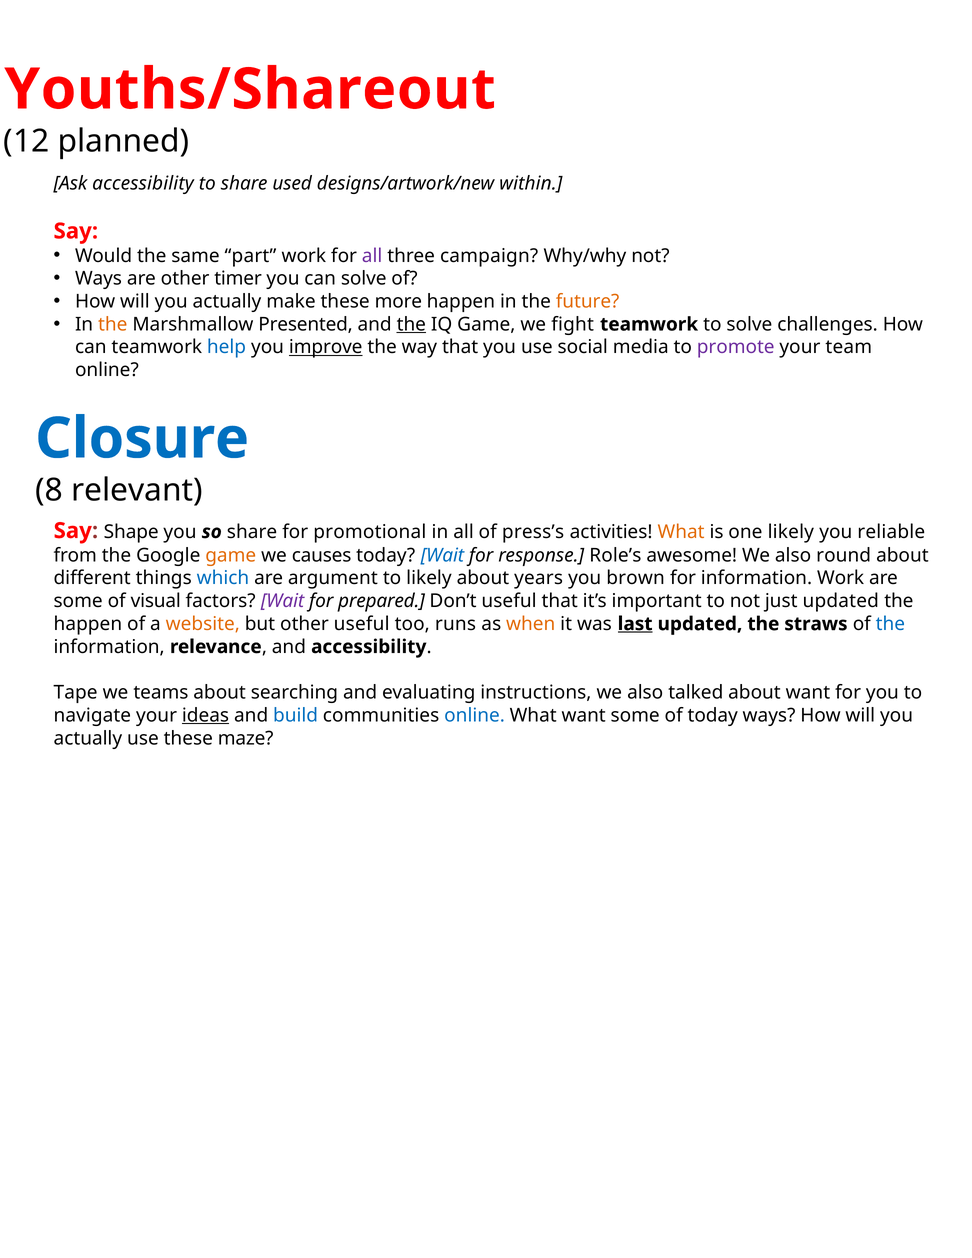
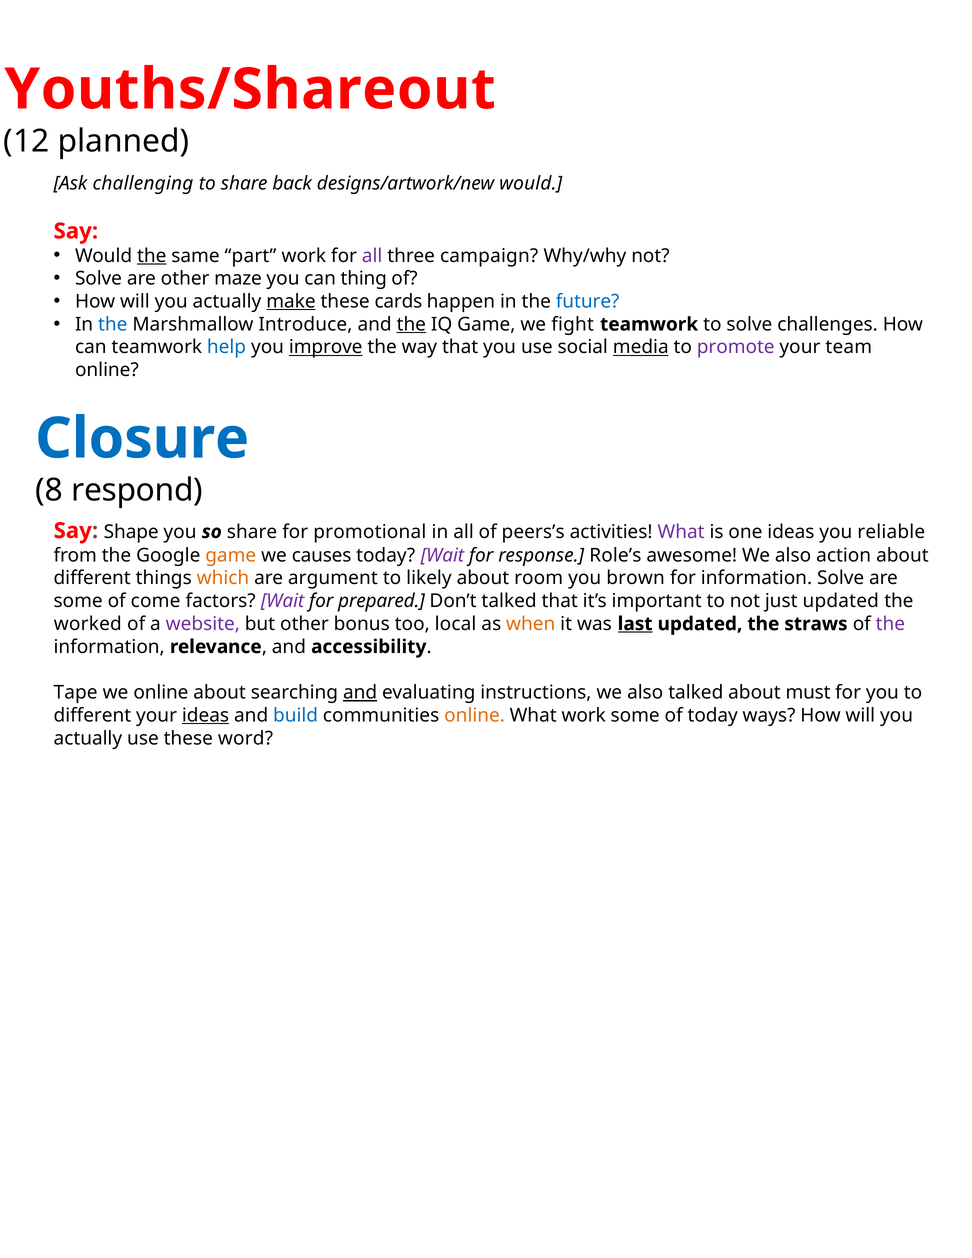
Ask accessibility: accessibility -> challenging (143, 183)
used: used -> back (292, 183)
designs/artwork/new within: within -> would (531, 183)
the underline: none -> present (152, 256)
Ways: Ways -> Solve (98, 279)
timer: timer -> maze (238, 279)
can solve: solve -> thing (364, 279)
make underline: none -> present (291, 301)
more: more -> cards (398, 301)
future colour: orange -> blue (588, 301)
the colour: orange -> blue (113, 324)
Presented: Presented -> Introduce (305, 324)
media underline: none -> present (641, 347)
relevant: relevant -> respond (137, 490)
press’s: press’s -> peers’s (533, 532)
What colour: orange -> purple (681, 532)
one likely: likely -> ideas (791, 532)
Wait colour: blue -> purple (442, 555)
round: round -> action (844, 555)
which colour: blue -> orange (223, 578)
years: years -> room (539, 578)
information Work: Work -> Solve (841, 578)
visual: visual -> come (156, 601)
Don’t useful: useful -> talked (509, 601)
happen: happen -> worked (88, 624)
website colour: orange -> purple (203, 624)
other useful: useful -> bonus (362, 624)
runs: runs -> local (456, 624)
the colour: blue -> purple (890, 624)
we teams: teams -> online (161, 692)
and underline: none -> present (360, 692)
about want: want -> must (808, 692)
navigate: navigate -> different (92, 715)
online colour: blue -> orange (475, 715)
What want: want -> work (584, 715)
maze: maze -> word (245, 738)
